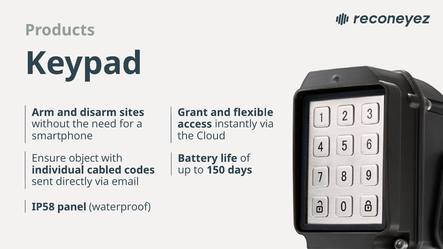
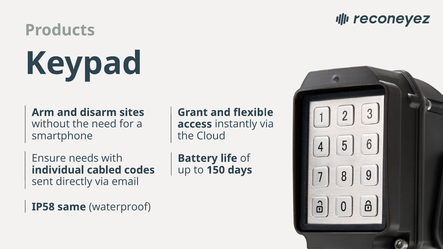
object: object -> needs (84, 158)
panel: panel -> same (72, 207)
